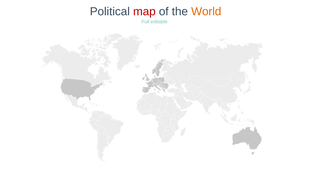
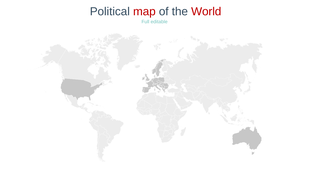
World colour: orange -> red (206, 11)
